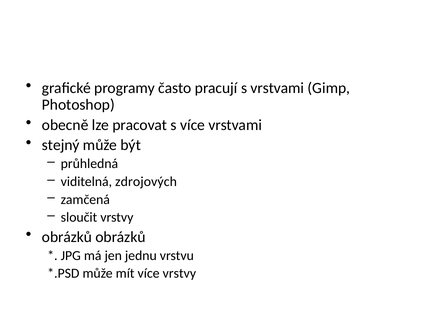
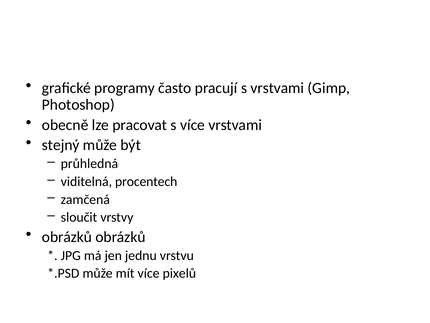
zdrojových: zdrojových -> procentech (146, 181)
více vrstvy: vrstvy -> pixelů (179, 273)
